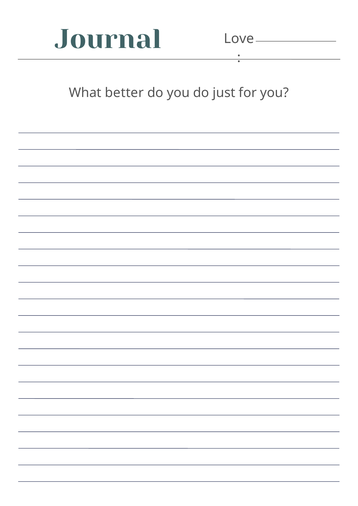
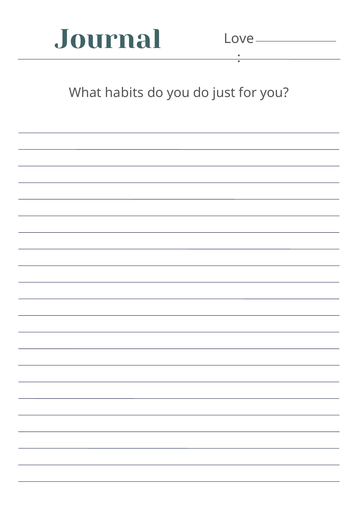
better: better -> habits (124, 93)
